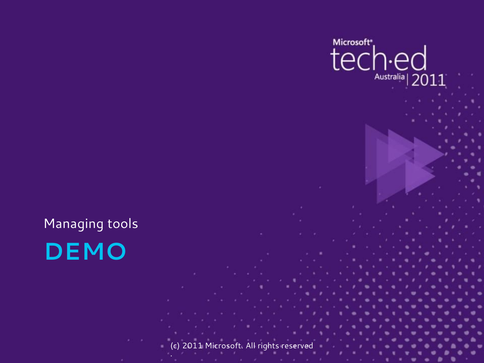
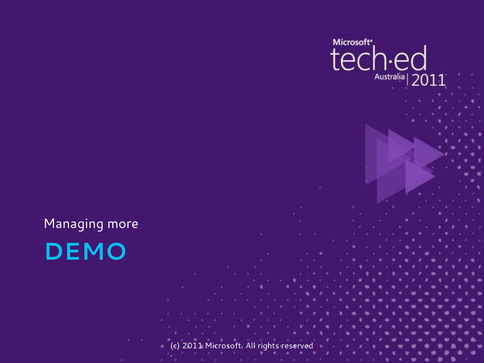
tools: tools -> more (123, 224)
